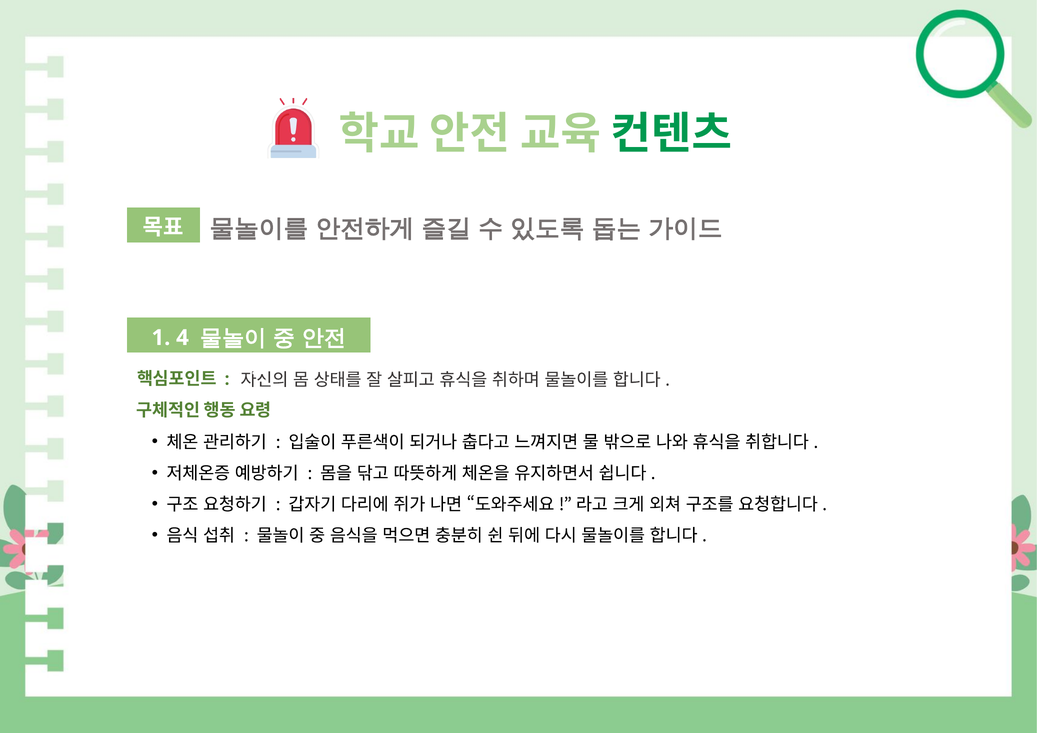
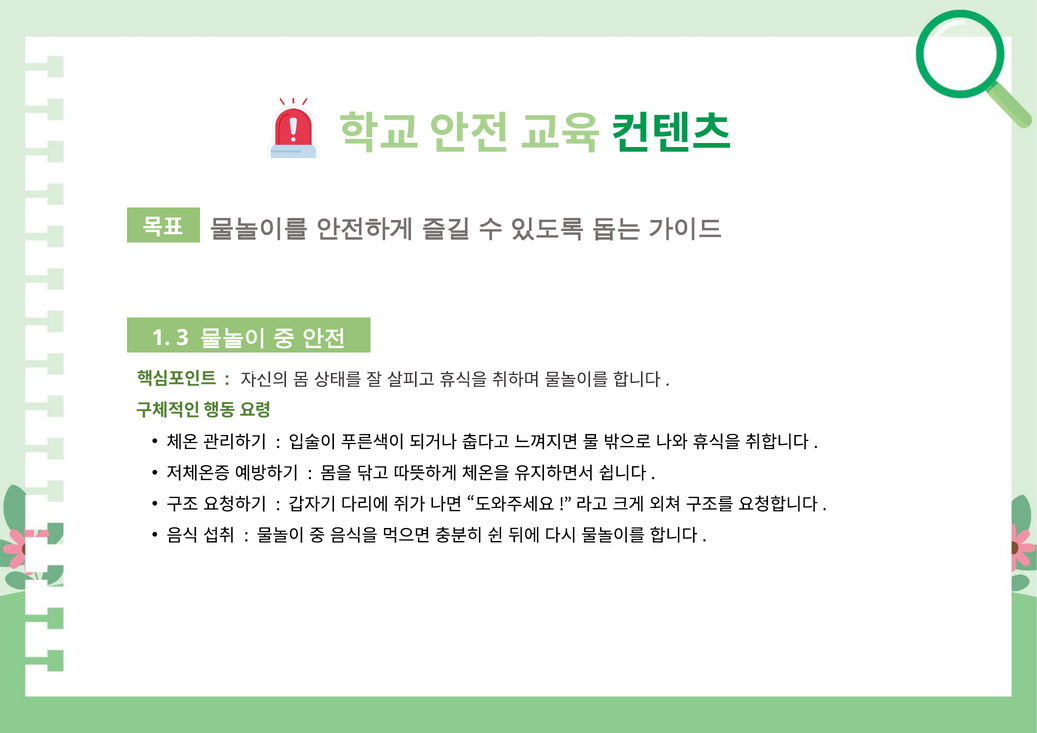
4: 4 -> 3 (182, 338)
